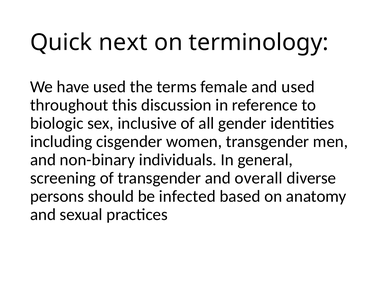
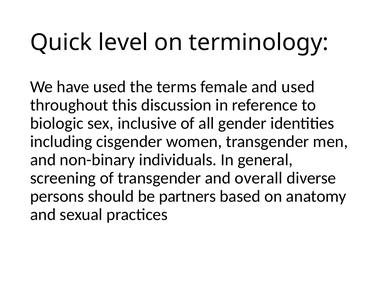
next: next -> level (123, 43)
infected: infected -> partners (187, 197)
